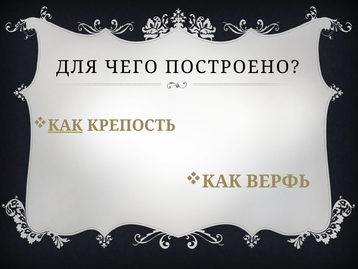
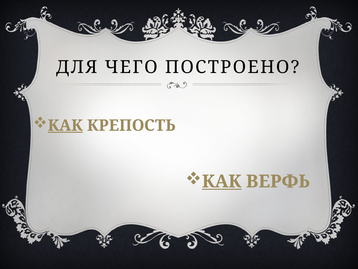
КАК underline: none -> present (222, 181)
